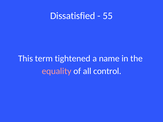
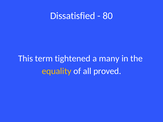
55: 55 -> 80 (108, 16)
name: name -> many (109, 59)
equality colour: pink -> yellow (57, 71)
control: control -> proved (107, 71)
